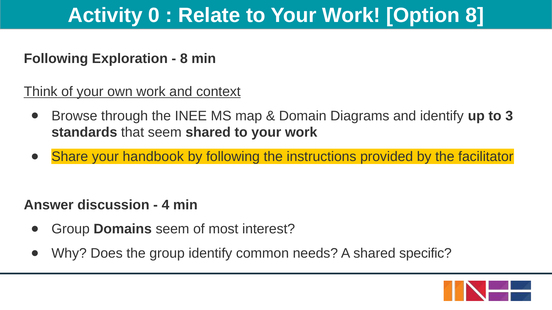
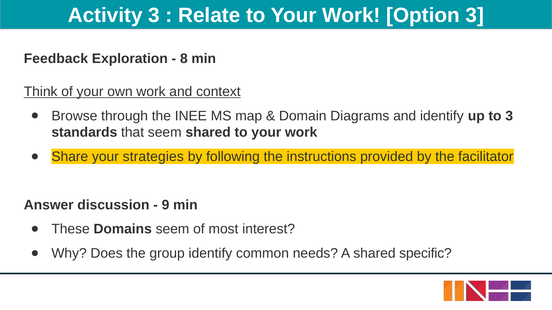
Activity 0: 0 -> 3 (154, 15)
Option 8: 8 -> 3 (475, 15)
Following: Following -> Feedback (56, 59)
handbook: handbook -> strategies (153, 157)
4: 4 -> 9 (166, 205)
Group: Group -> These (71, 229)
